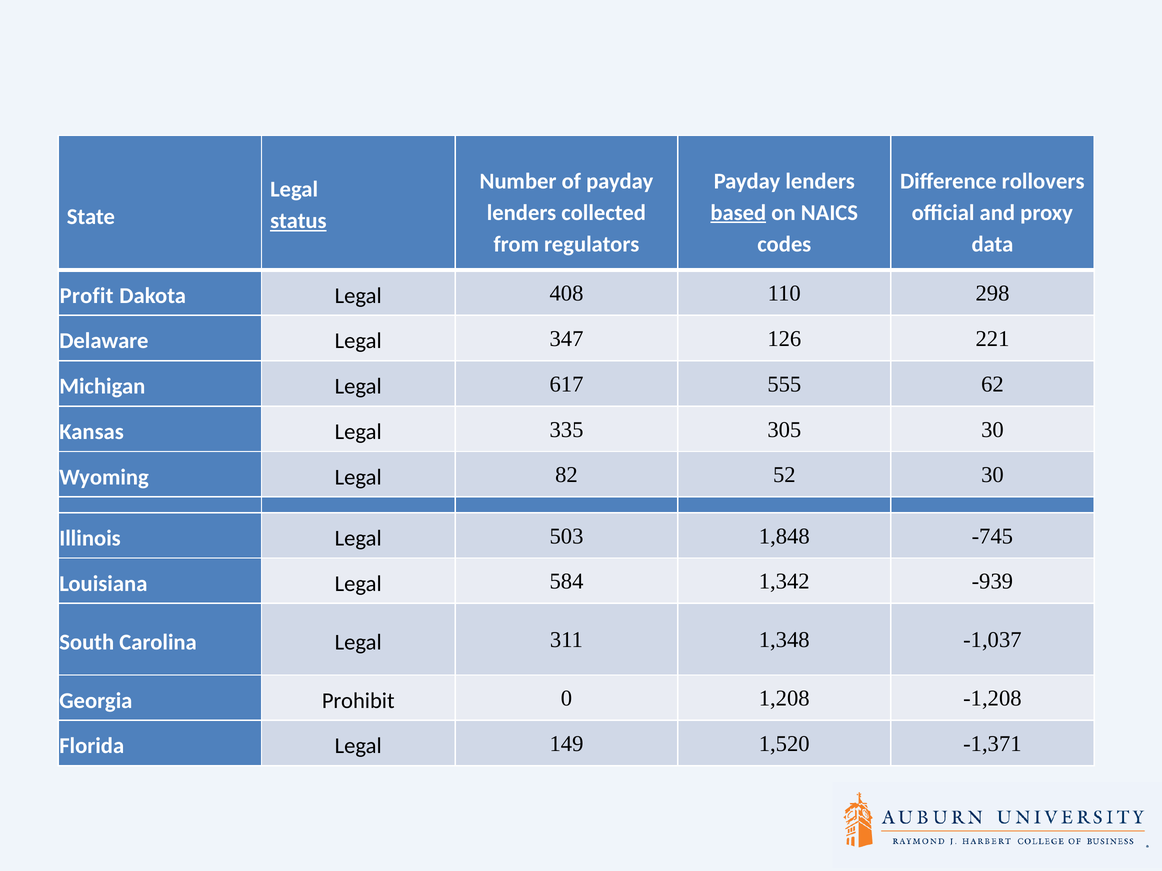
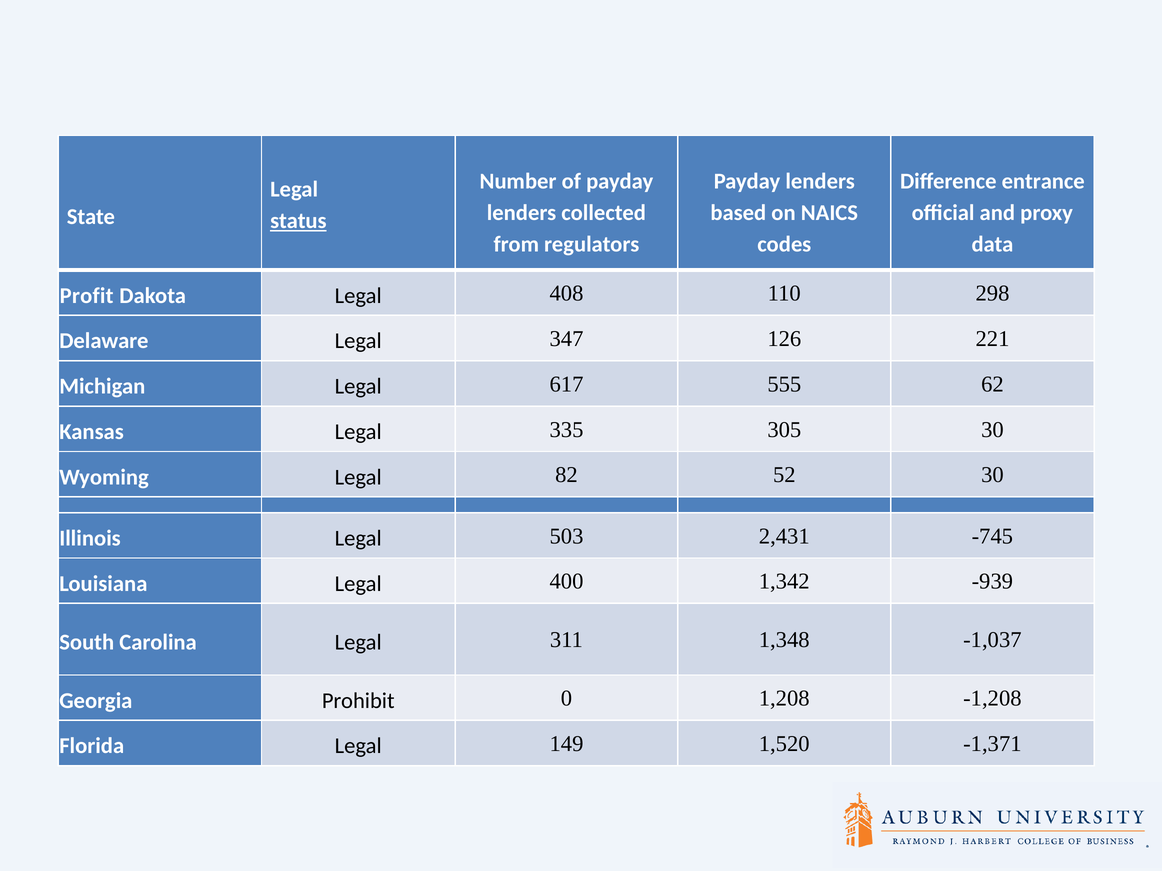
rollovers: rollovers -> entrance (1043, 181)
based underline: present -> none (738, 213)
1,848: 1,848 -> 2,431 (784, 536)
584: 584 -> 400 (566, 582)
